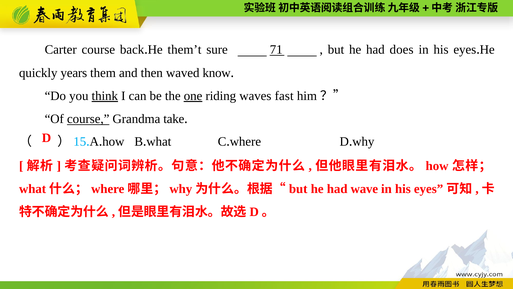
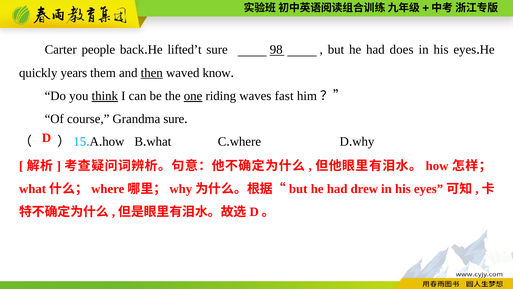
Carter course: course -> people (98, 50)
them’t: them’t -> lifted’t (185, 50)
71: 71 -> 98 (276, 50)
then underline: none -> present (152, 73)
course underline: present -> none (88, 119)
Grandma take: take -> sure (174, 119)
wave: wave -> drew (364, 189)
